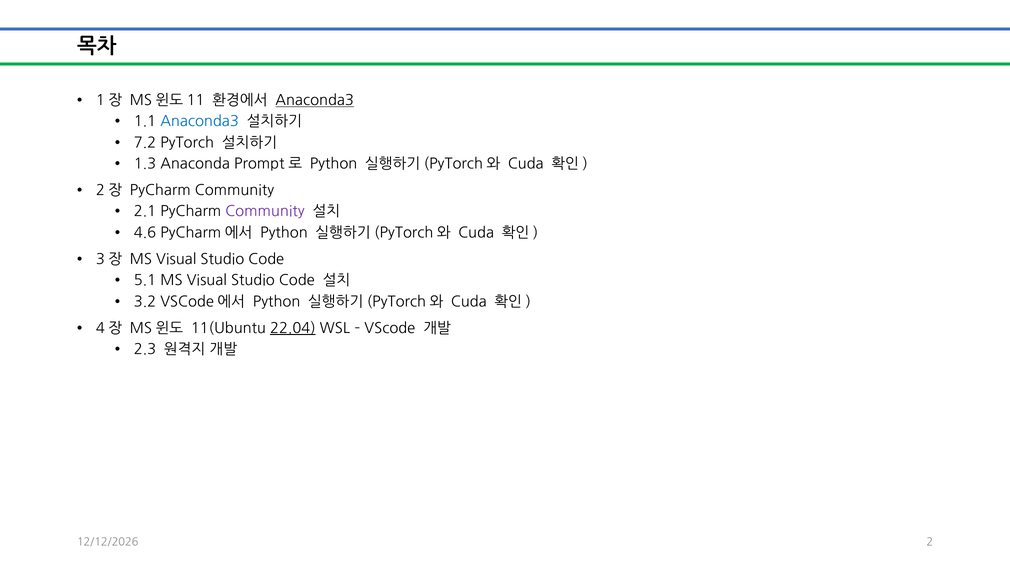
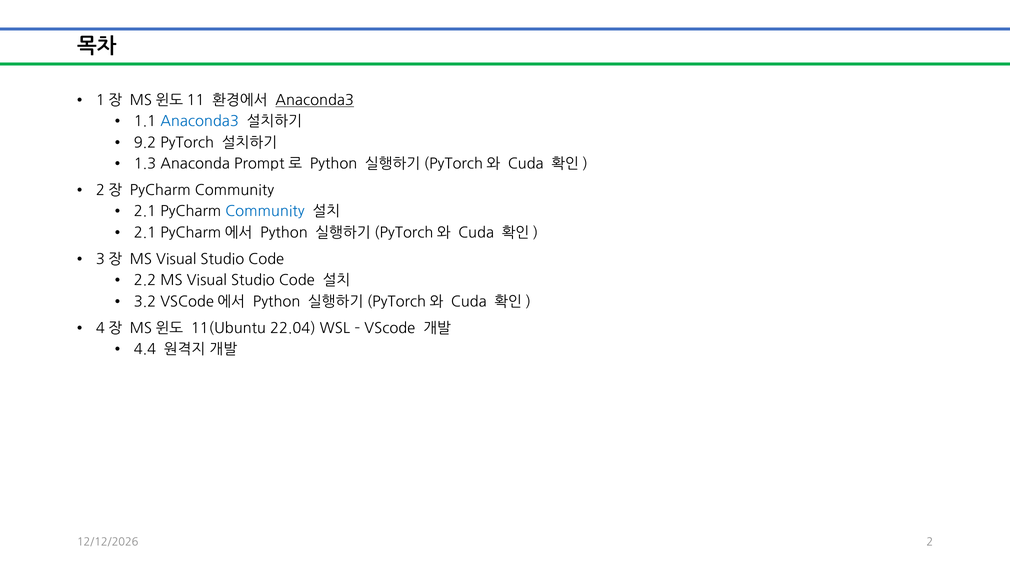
7.2: 7.2 -> 9.2 (145, 143)
Community colour: purple -> blue (265, 212)
4.6: 4.6 -> 2.1 (145, 233)
5.1: 5.1 -> 2.2 (145, 281)
22.04 underline: present -> none (293, 328)
2.3: 2.3 -> 4.4 (145, 349)
